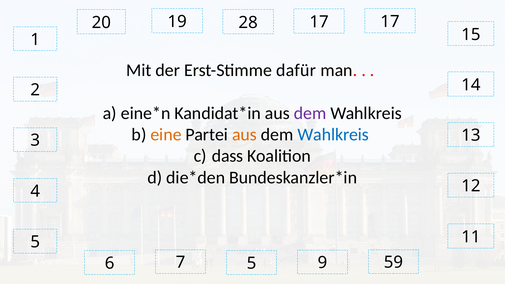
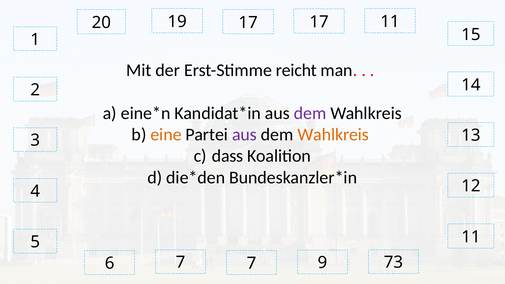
19 28: 28 -> 17 (248, 23)
17 17: 17 -> 11 (390, 22)
dafür: dafür -> reicht (296, 70)
aus colour: orange -> purple (244, 135)
Wahlkreis colour: blue -> orange (333, 135)
7 5: 5 -> 7 (252, 263)
59: 59 -> 73 (393, 262)
